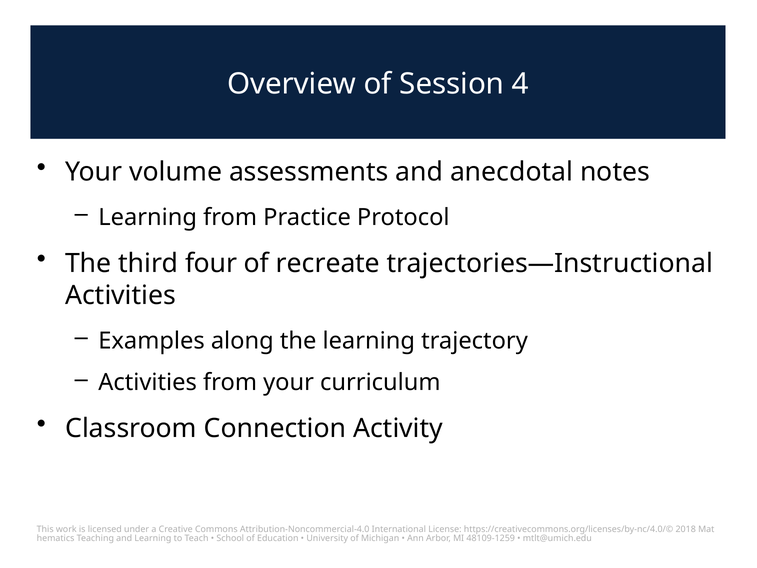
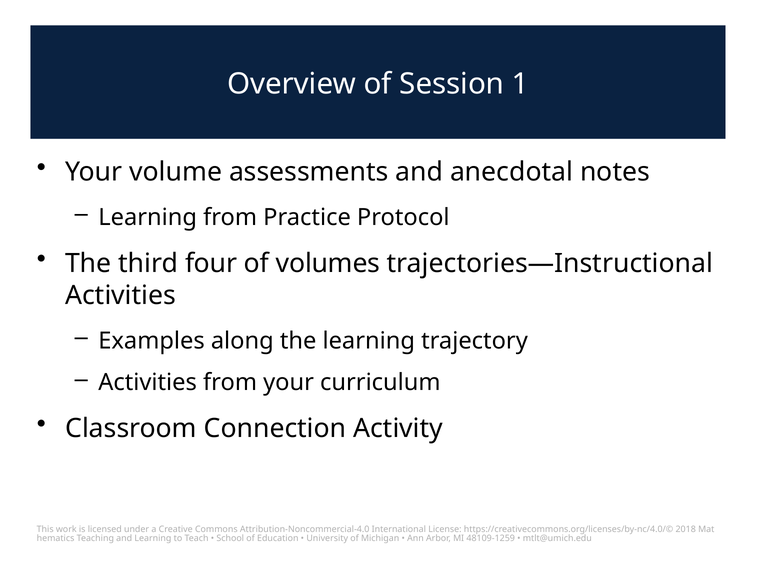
4: 4 -> 1 (520, 84)
recreate: recreate -> volumes (328, 263)
